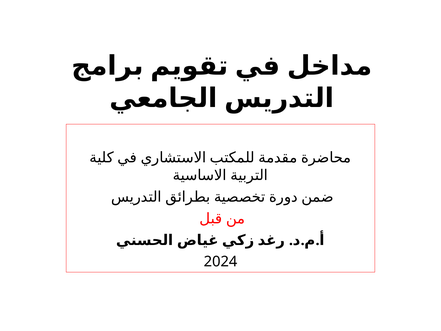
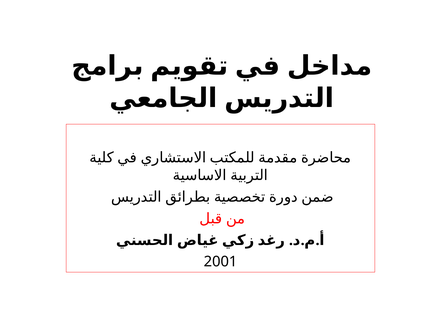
2024: 2024 -> 2001 (221, 262)
